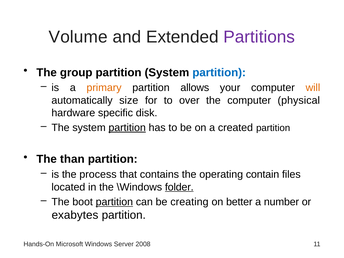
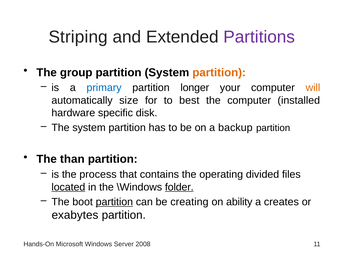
Volume: Volume -> Striping (78, 37)
partition colour: blue -> orange (219, 72)
primary colour: orange -> blue (104, 88)
allows: allows -> longer (195, 88)
over: over -> best (189, 100)
physical: physical -> installed (299, 100)
partition underline: present -> none (127, 128)
created: created -> backup (235, 128)
contain: contain -> divided (263, 174)
located underline: none -> present (68, 187)
better: better -> ability (239, 202)
number: number -> creates (281, 202)
